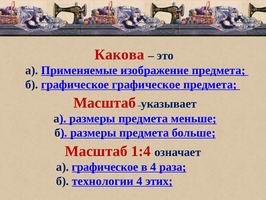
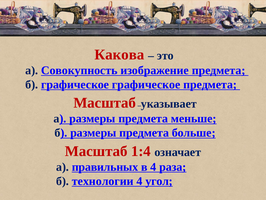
Применяемые: Применяемые -> Совокупность (79, 70)
а графическое: графическое -> правильных (105, 167)
этих: этих -> угол (159, 181)
